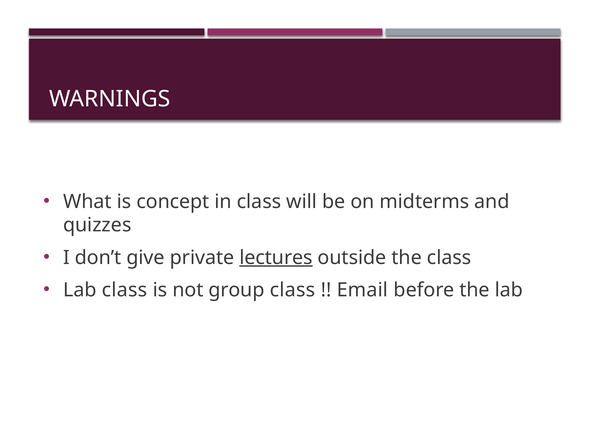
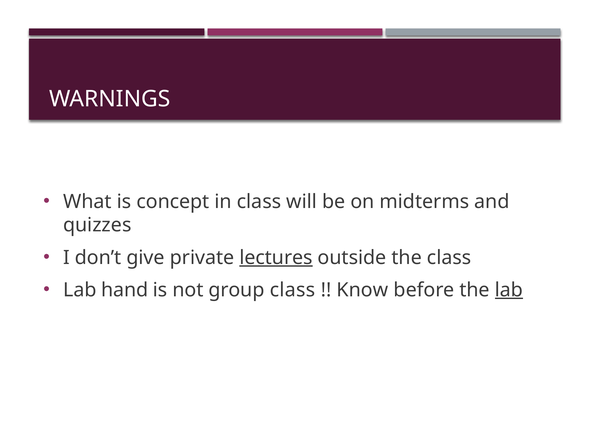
Lab class: class -> hand (125, 290)
Email: Email -> Know (362, 290)
lab underline: none -> present (509, 290)
